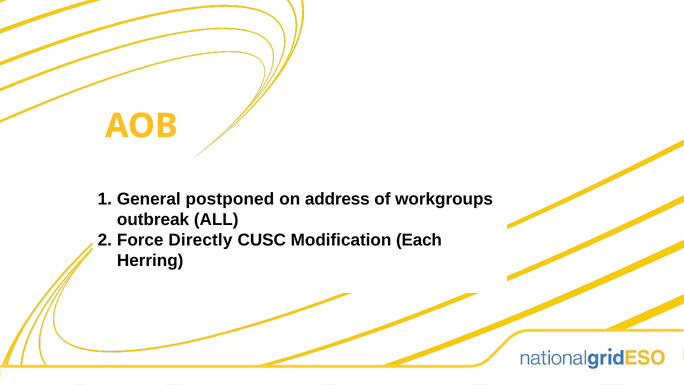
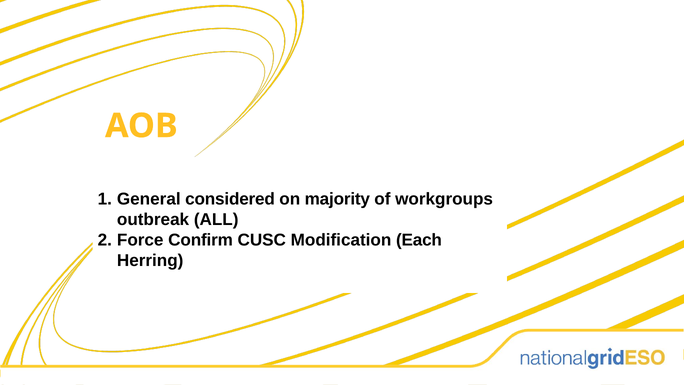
postponed: postponed -> considered (230, 199)
address: address -> majority (337, 199)
Directly: Directly -> Confirm (201, 240)
